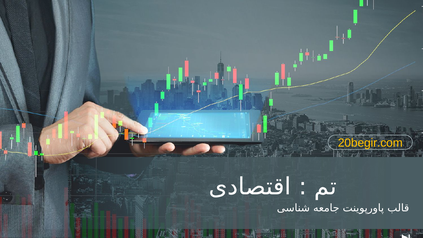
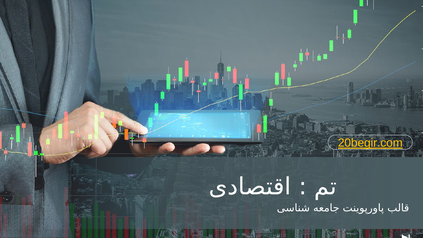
20begir.com underline: none -> present (370, 143)
